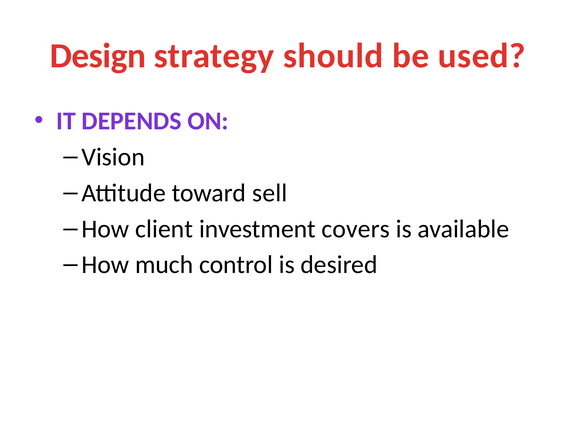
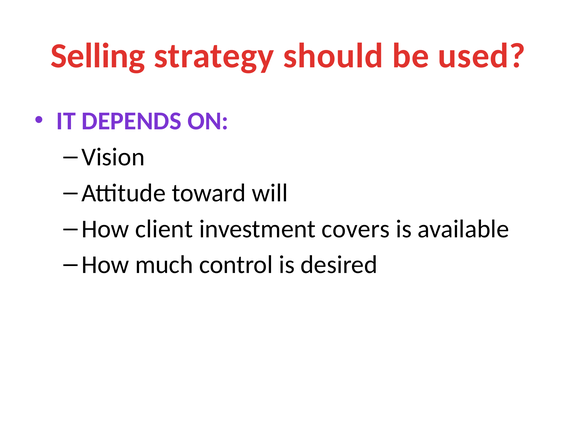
Design: Design -> Selling (98, 56)
sell: sell -> will (270, 193)
